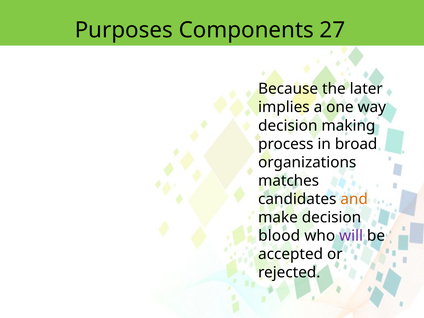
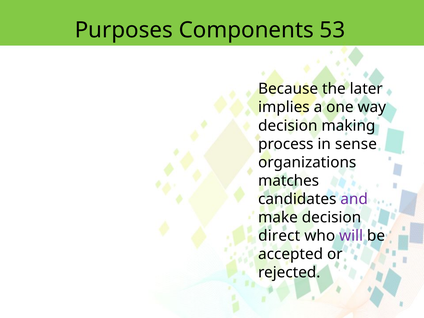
27: 27 -> 53 (332, 30)
broad: broad -> sense (356, 144)
and colour: orange -> purple (354, 199)
blood: blood -> direct (279, 236)
